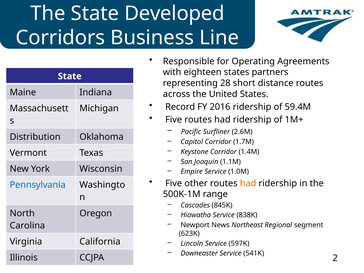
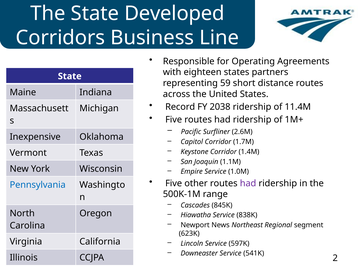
28: 28 -> 59 (225, 83)
2016: 2016 -> 2038 (220, 107)
59.4M: 59.4M -> 11.4M (298, 107)
Distribution: Distribution -> Inexpensive (35, 137)
had colour: orange -> purple (248, 183)
